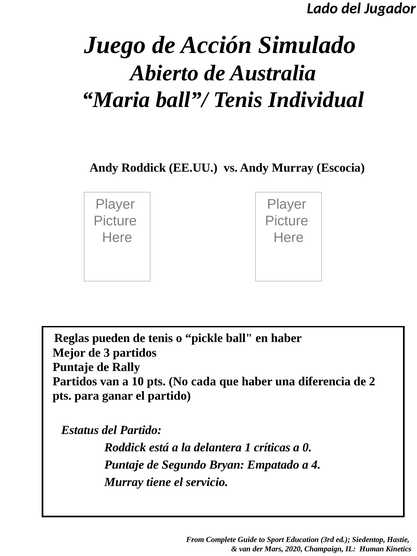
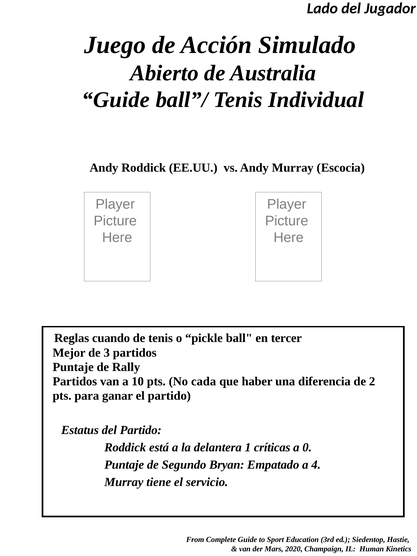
Maria: Maria -> Guide (116, 100)
pueden: pueden -> cuando (111, 338)
en haber: haber -> tercer (286, 338)
